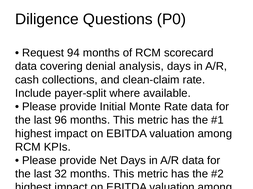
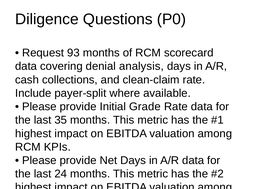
94: 94 -> 93 (73, 53)
Monte: Monte -> Grade (145, 107)
96: 96 -> 35 (61, 121)
32: 32 -> 24 (61, 175)
